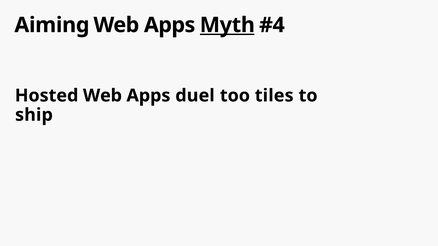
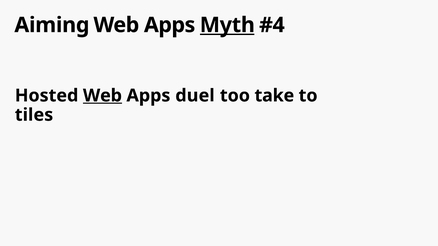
Web underline: none -> present (102, 96)
tiles: tiles -> take (274, 96)
ship: ship -> tiles (34, 115)
